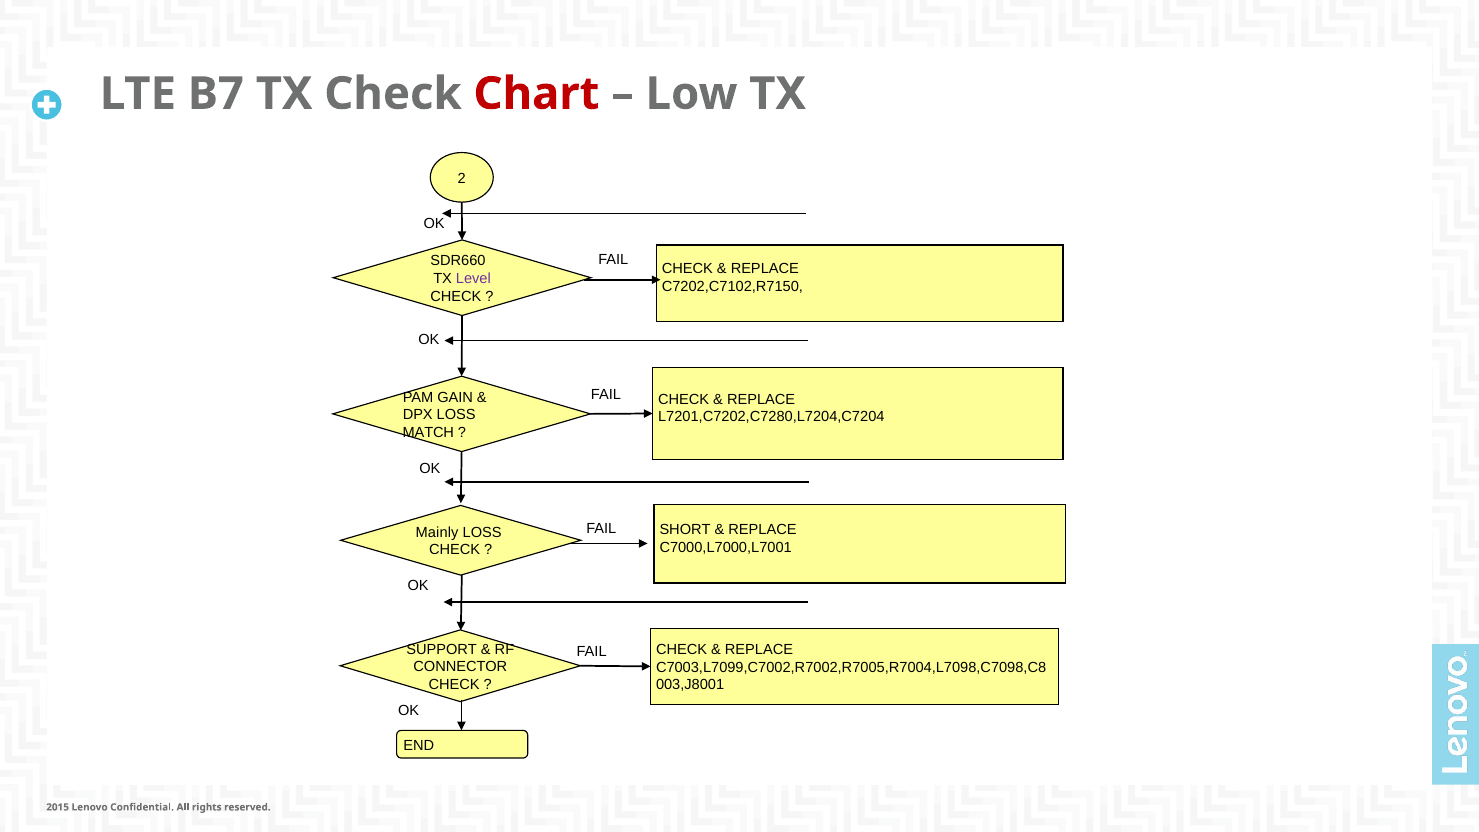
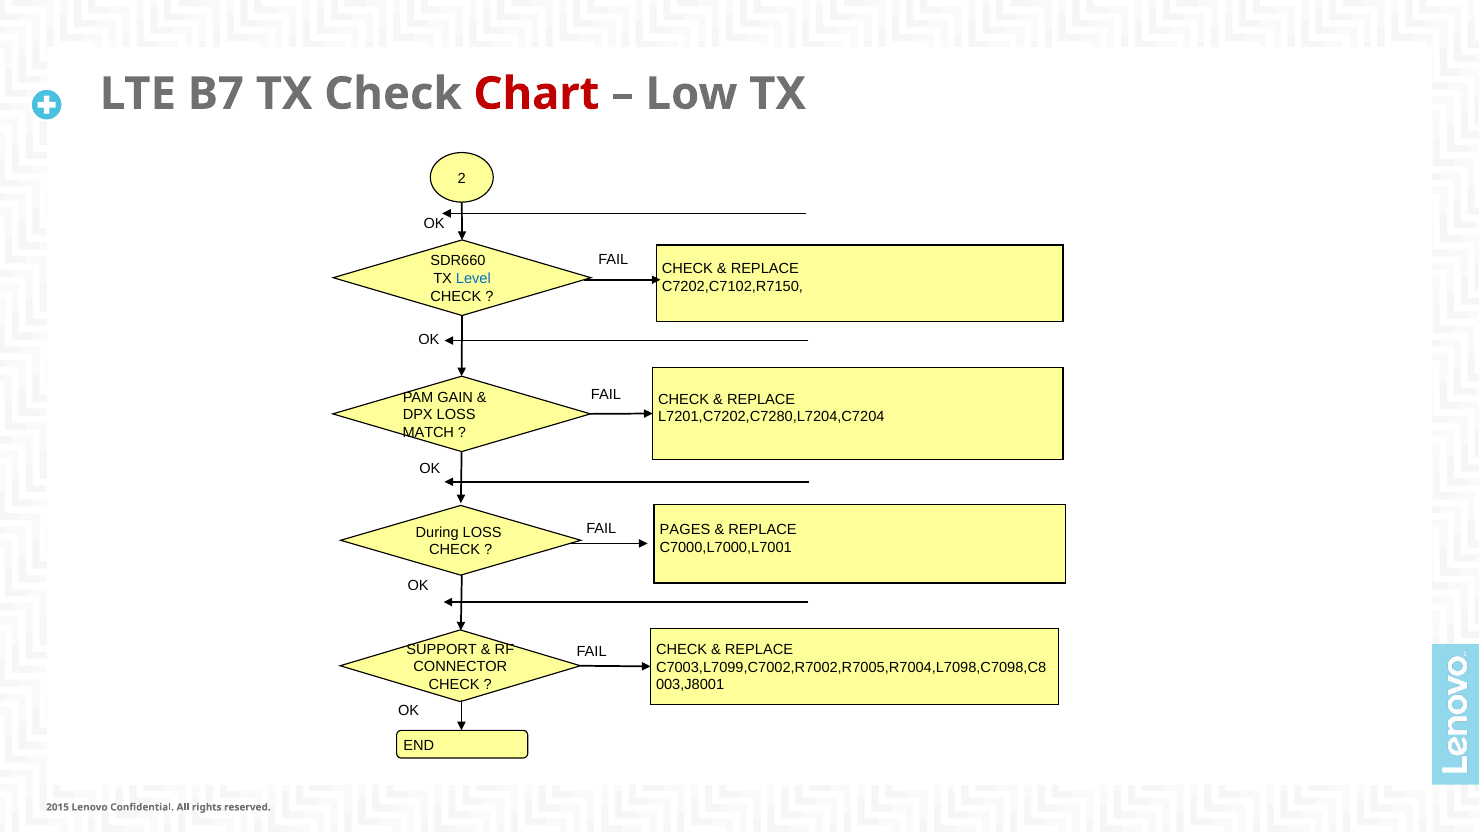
Level colour: purple -> blue (473, 279)
SHORT: SHORT -> PAGES (685, 530)
Mainly: Mainly -> During (437, 532)
